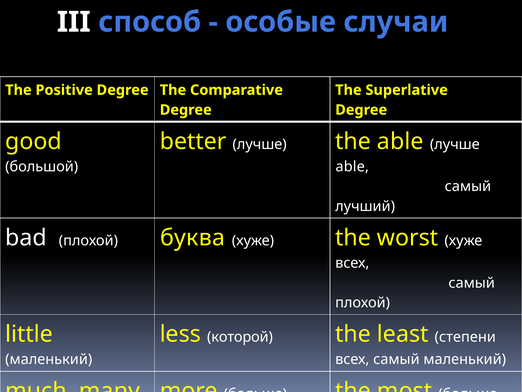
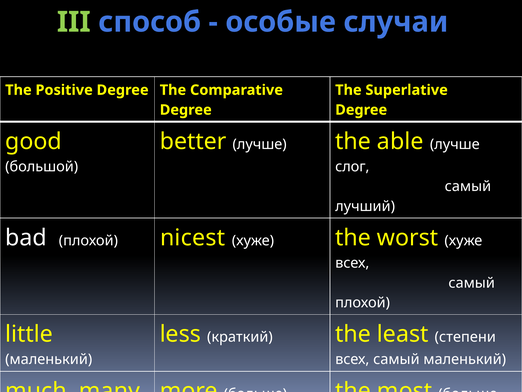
III colour: white -> light green (74, 22)
able: able -> слог (352, 166)
буква: буква -> nicest (193, 238)
которой: которой -> краткий (240, 337)
